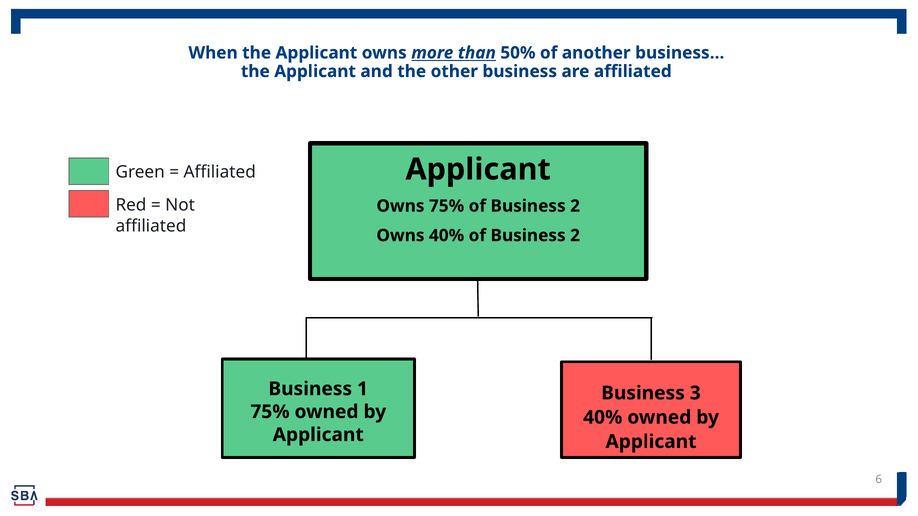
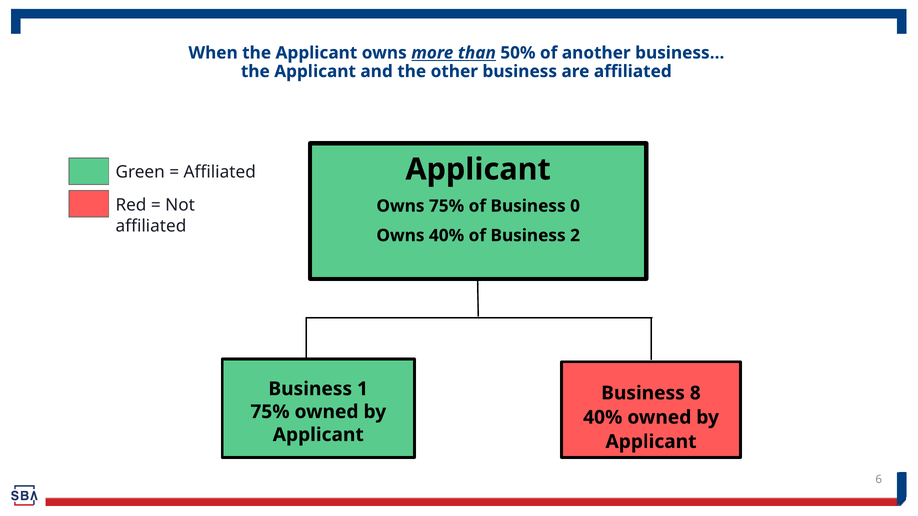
75% of Business 2: 2 -> 0 (575, 206)
3: 3 -> 8 (695, 393)
